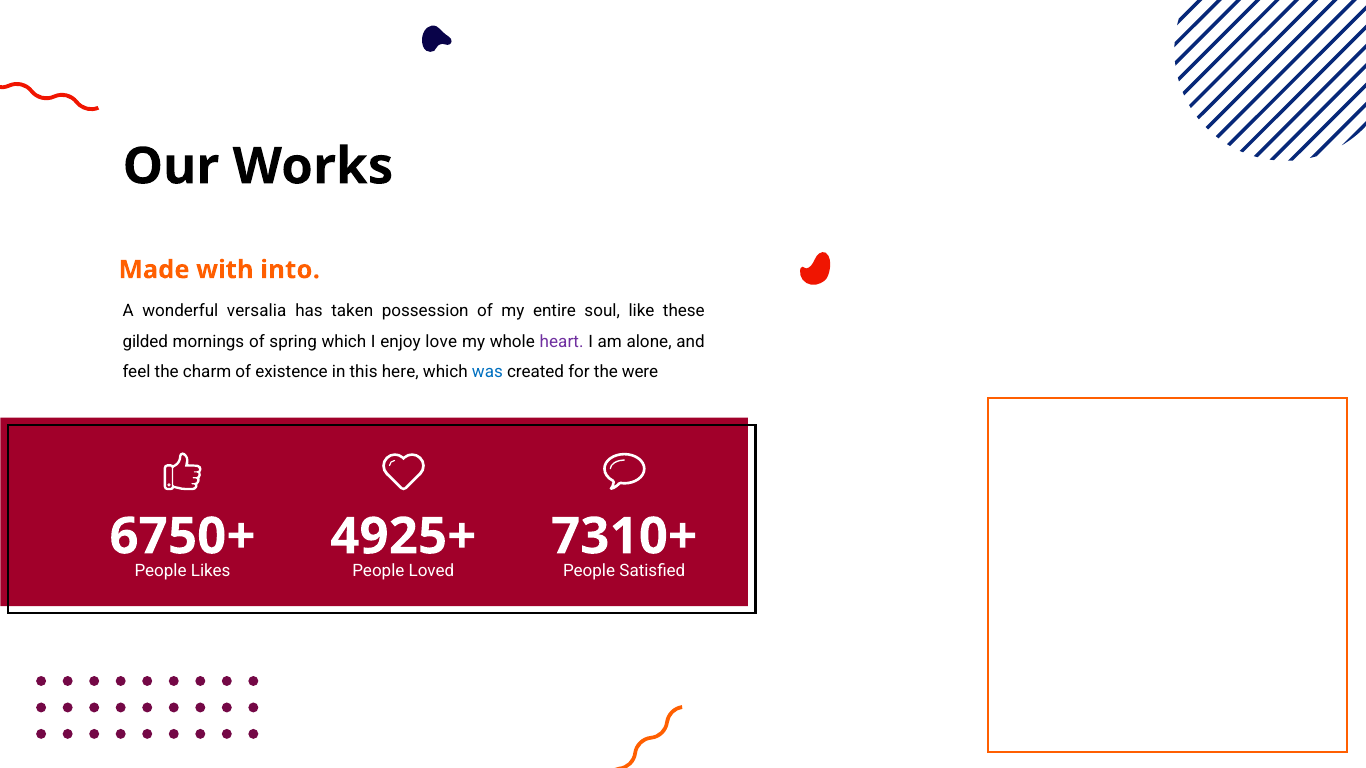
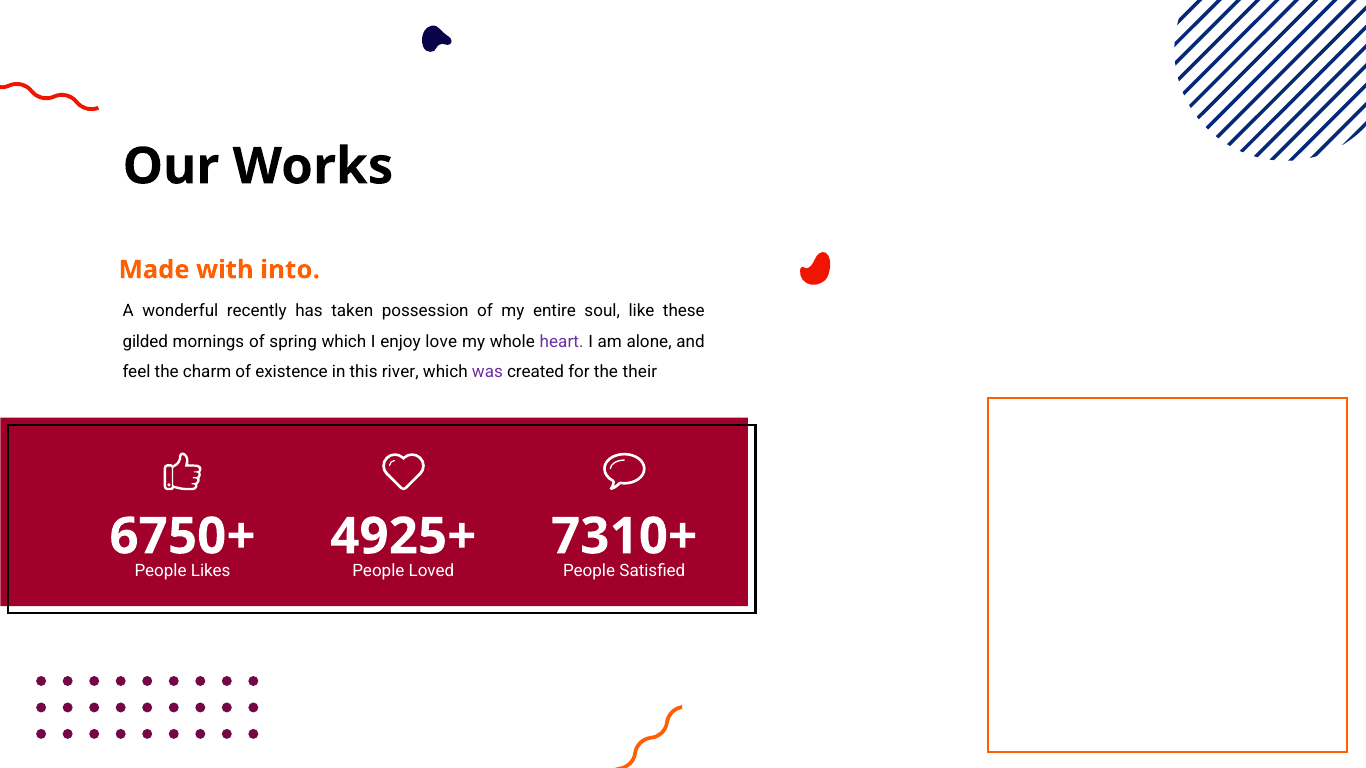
versalia: versalia -> recently (257, 311)
here: here -> river (400, 372)
was colour: blue -> purple (487, 372)
were: were -> their (640, 372)
